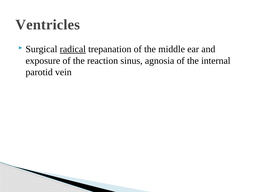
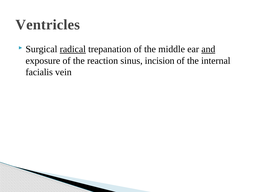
and underline: none -> present (208, 49)
agnosia: agnosia -> incision (160, 61)
parotid: parotid -> facialis (39, 72)
